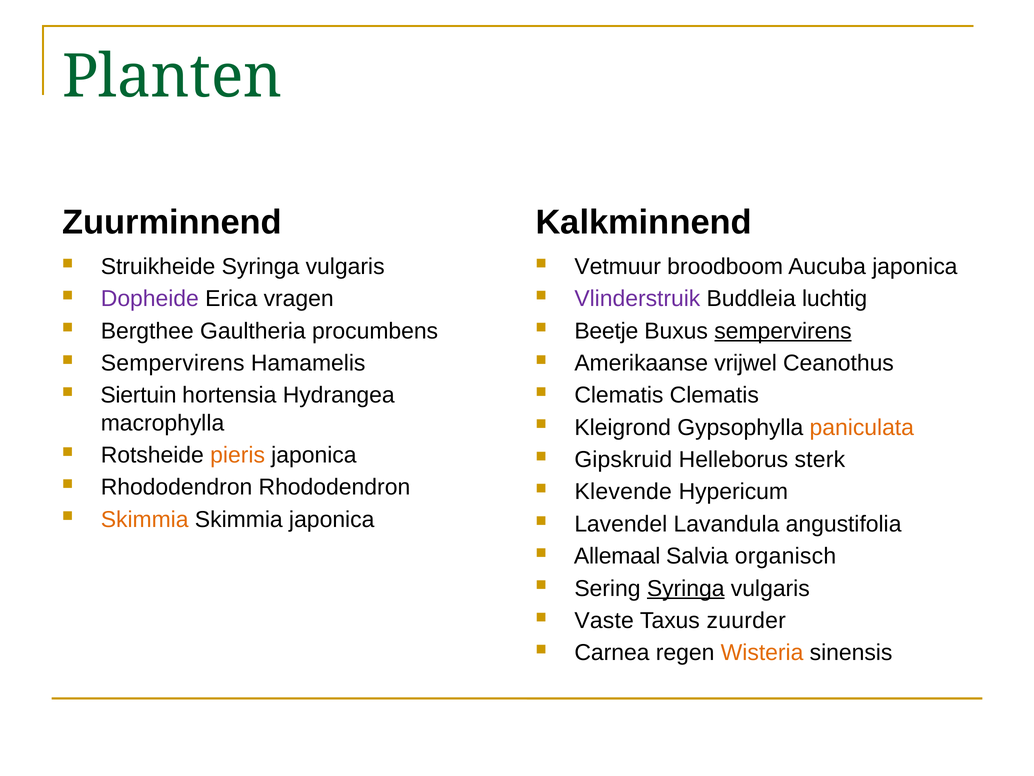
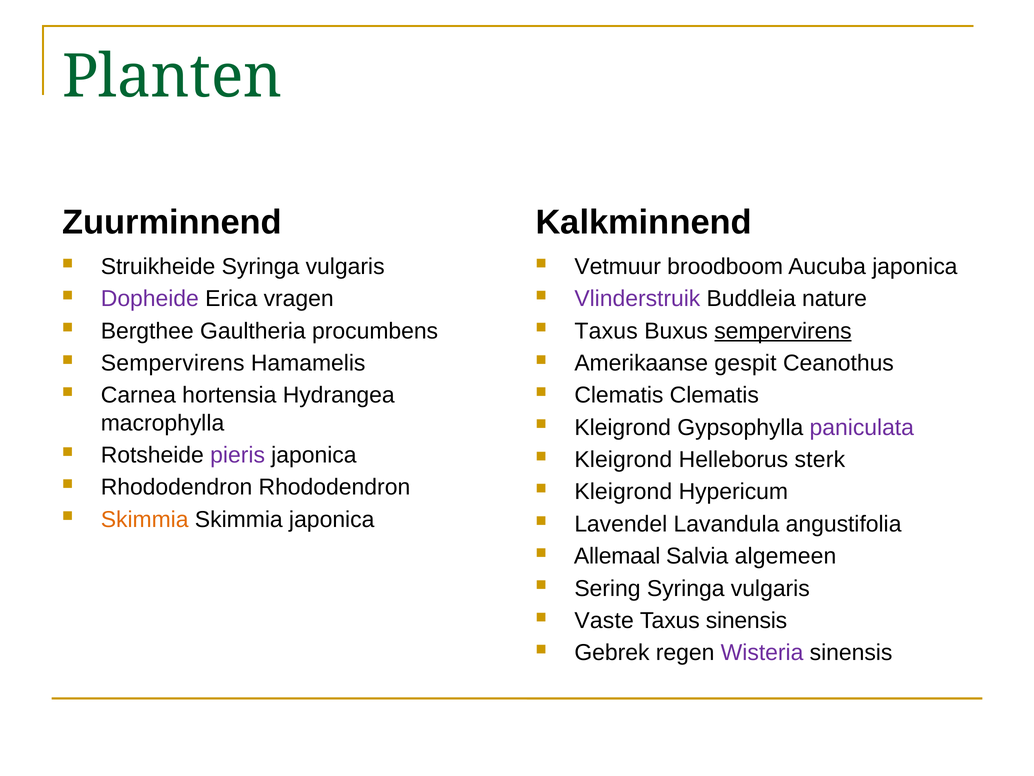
luchtig: luchtig -> nature (835, 299)
Beetje: Beetje -> Taxus (606, 331)
vrijwel: vrijwel -> gespit (745, 363)
Siertuin: Siertuin -> Carnea (138, 395)
paniculata colour: orange -> purple (862, 427)
pieris colour: orange -> purple (238, 455)
Gipskruid: Gipskruid -> Kleigrond (623, 459)
Klevende: Klevende -> Kleigrond (623, 492)
organisch: organisch -> algemeen (786, 556)
Syringa underline: present -> none (686, 588)
Taxus zuurder: zuurder -> sinensis (746, 620)
Carnea: Carnea -> Gebrek (612, 652)
Wisteria colour: orange -> purple (762, 652)
